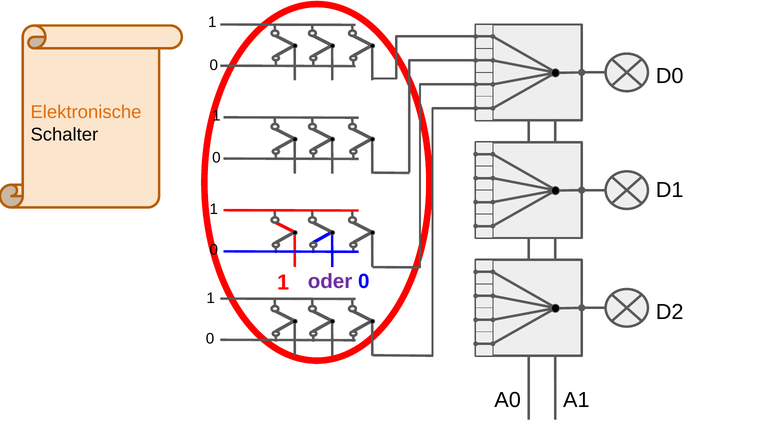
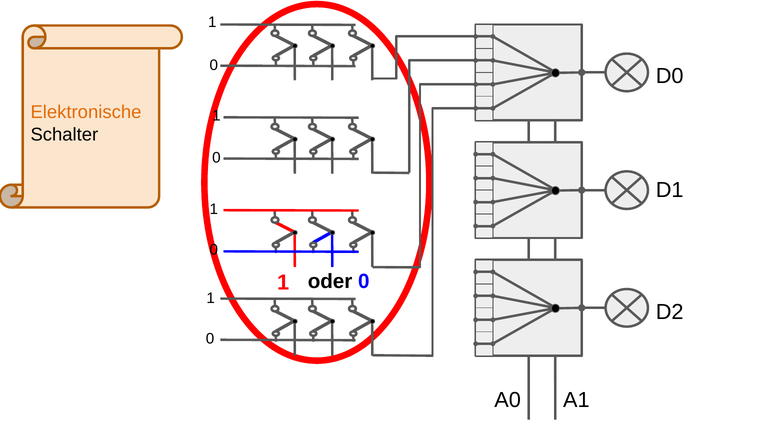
oder colour: purple -> black (330, 282)
